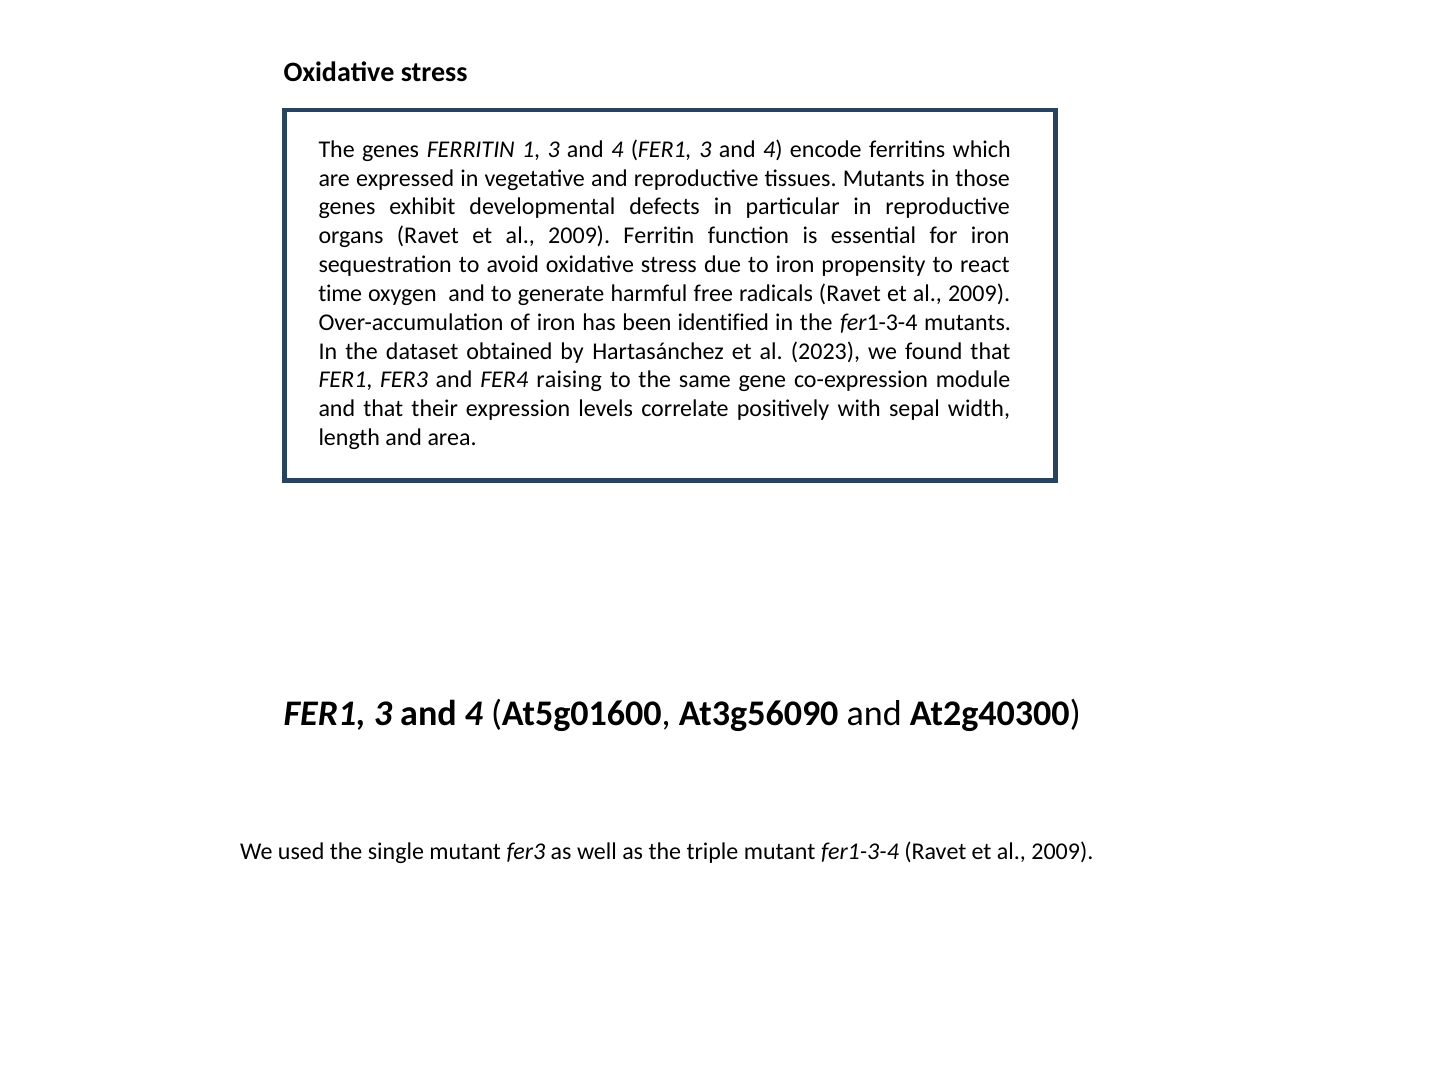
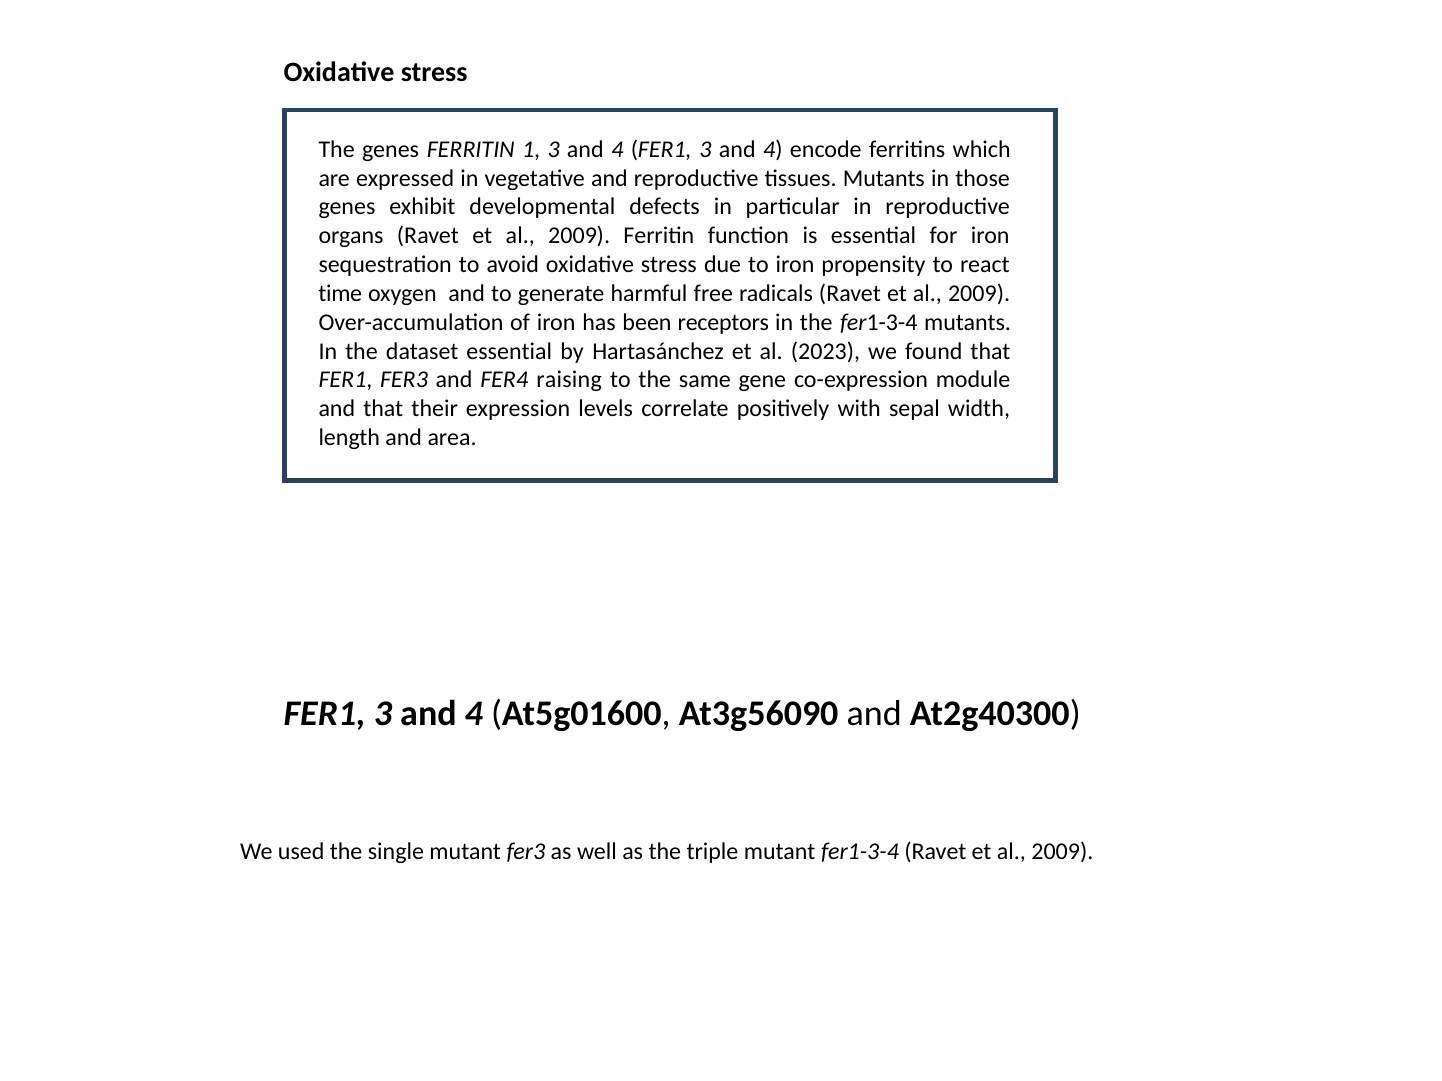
identified: identified -> receptors (723, 322)
dataset obtained: obtained -> essential (509, 351)
